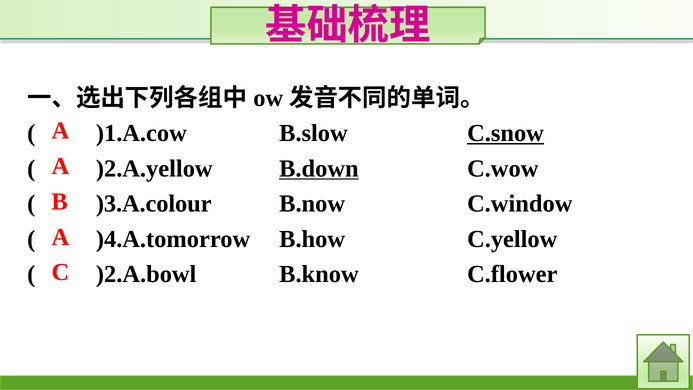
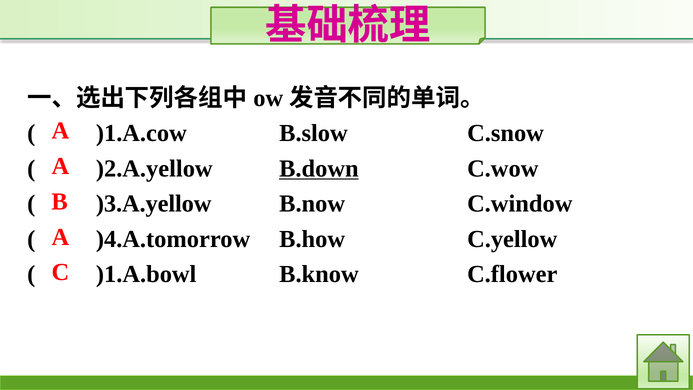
C.snow underline: present -> none (506, 133)
)3.A.colour: )3.A.colour -> )3.A.yellow (154, 204)
)2.A.bowl: )2.A.bowl -> )1.A.bowl (146, 274)
